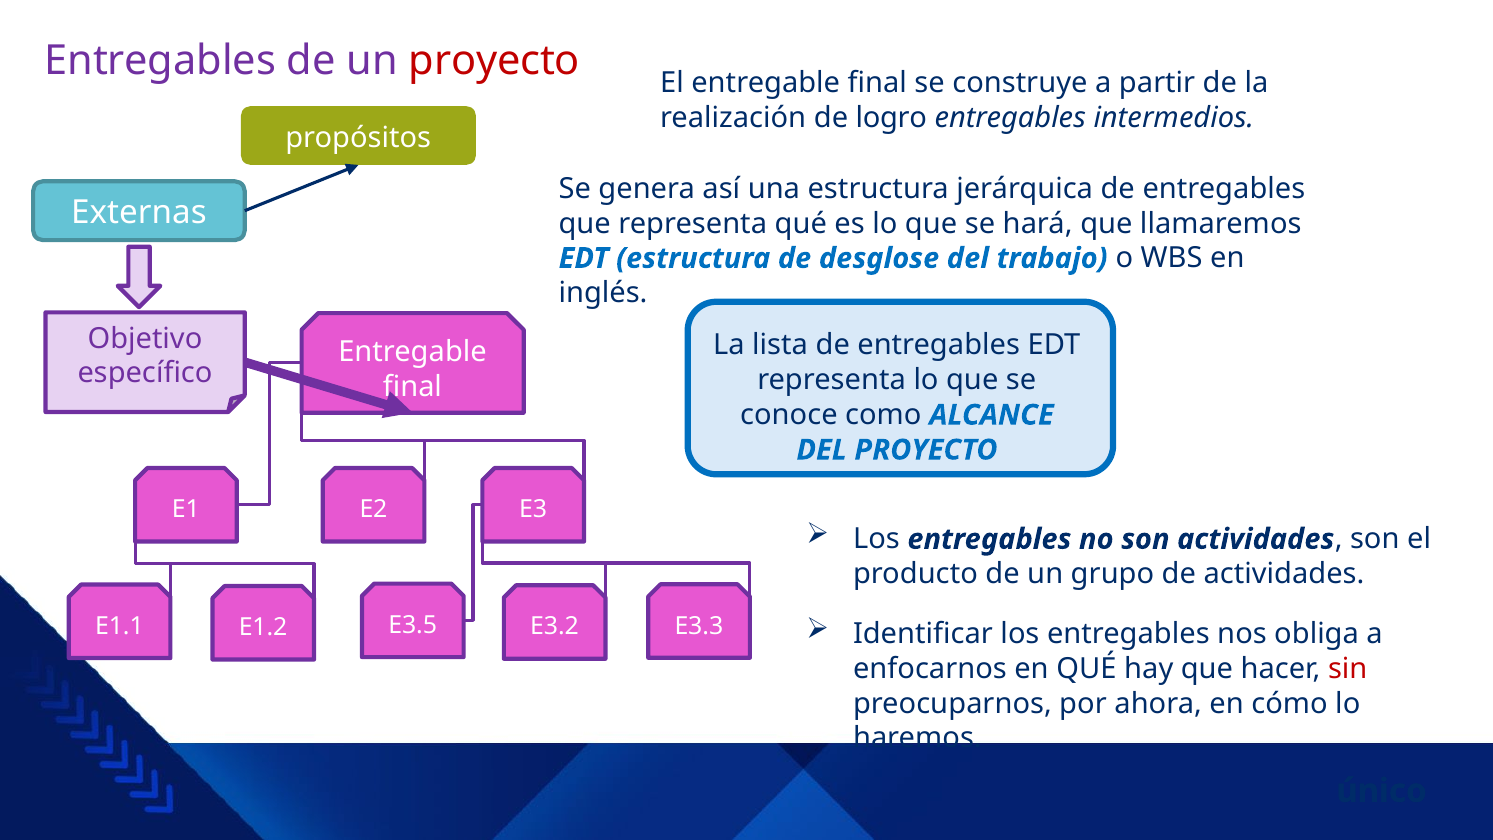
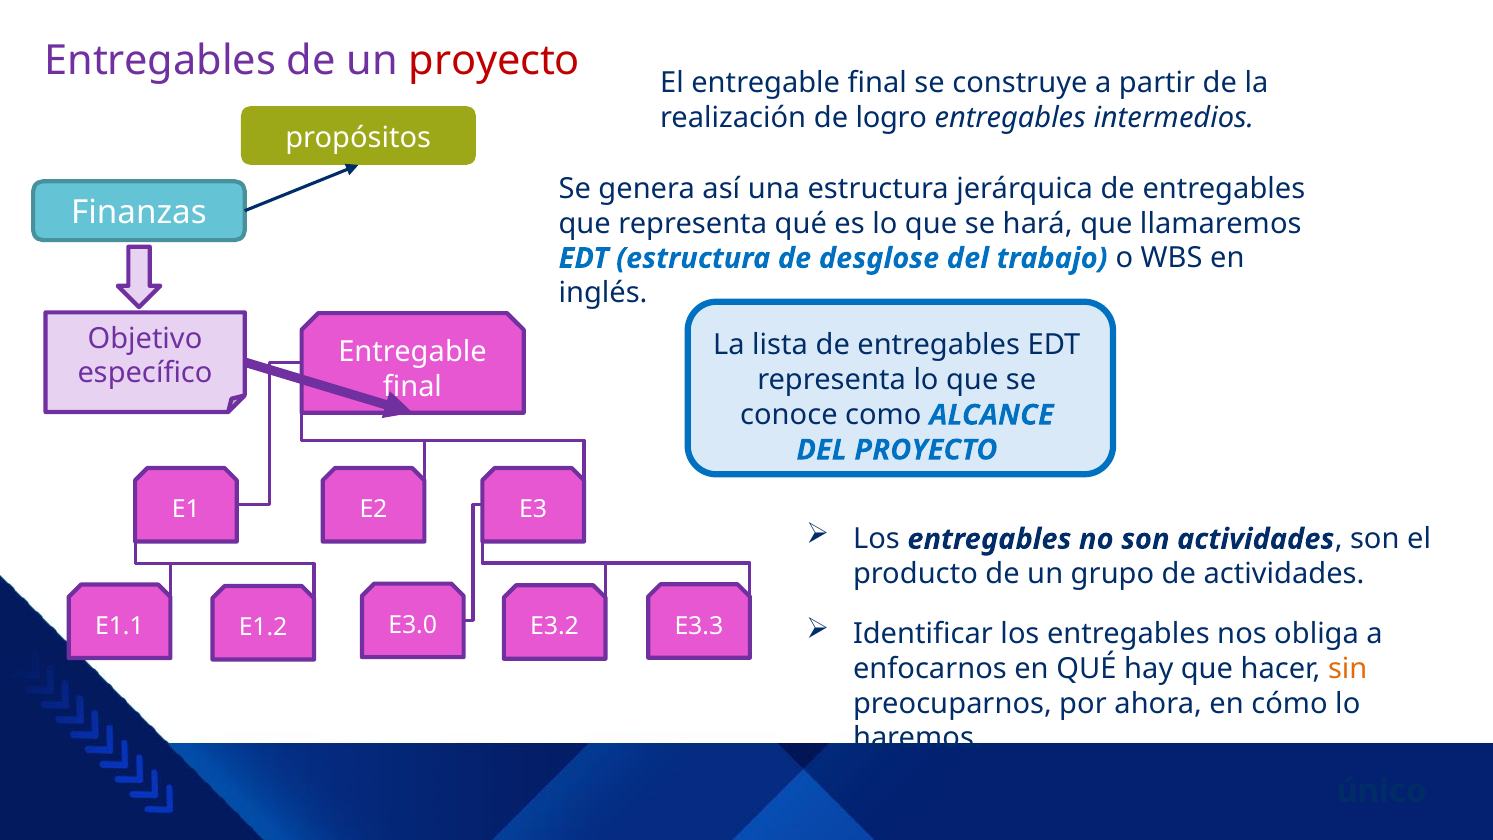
Externas: Externas -> Finanzas (139, 213)
E3.5: E3.5 -> E3.0 (413, 625)
sin colour: red -> orange (1348, 668)
